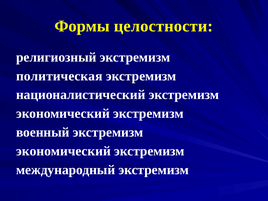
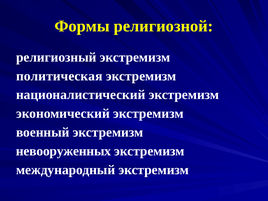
целостности: целостности -> религиозной (163, 26)
экономический: экономический -> невооруженных (63, 151)
